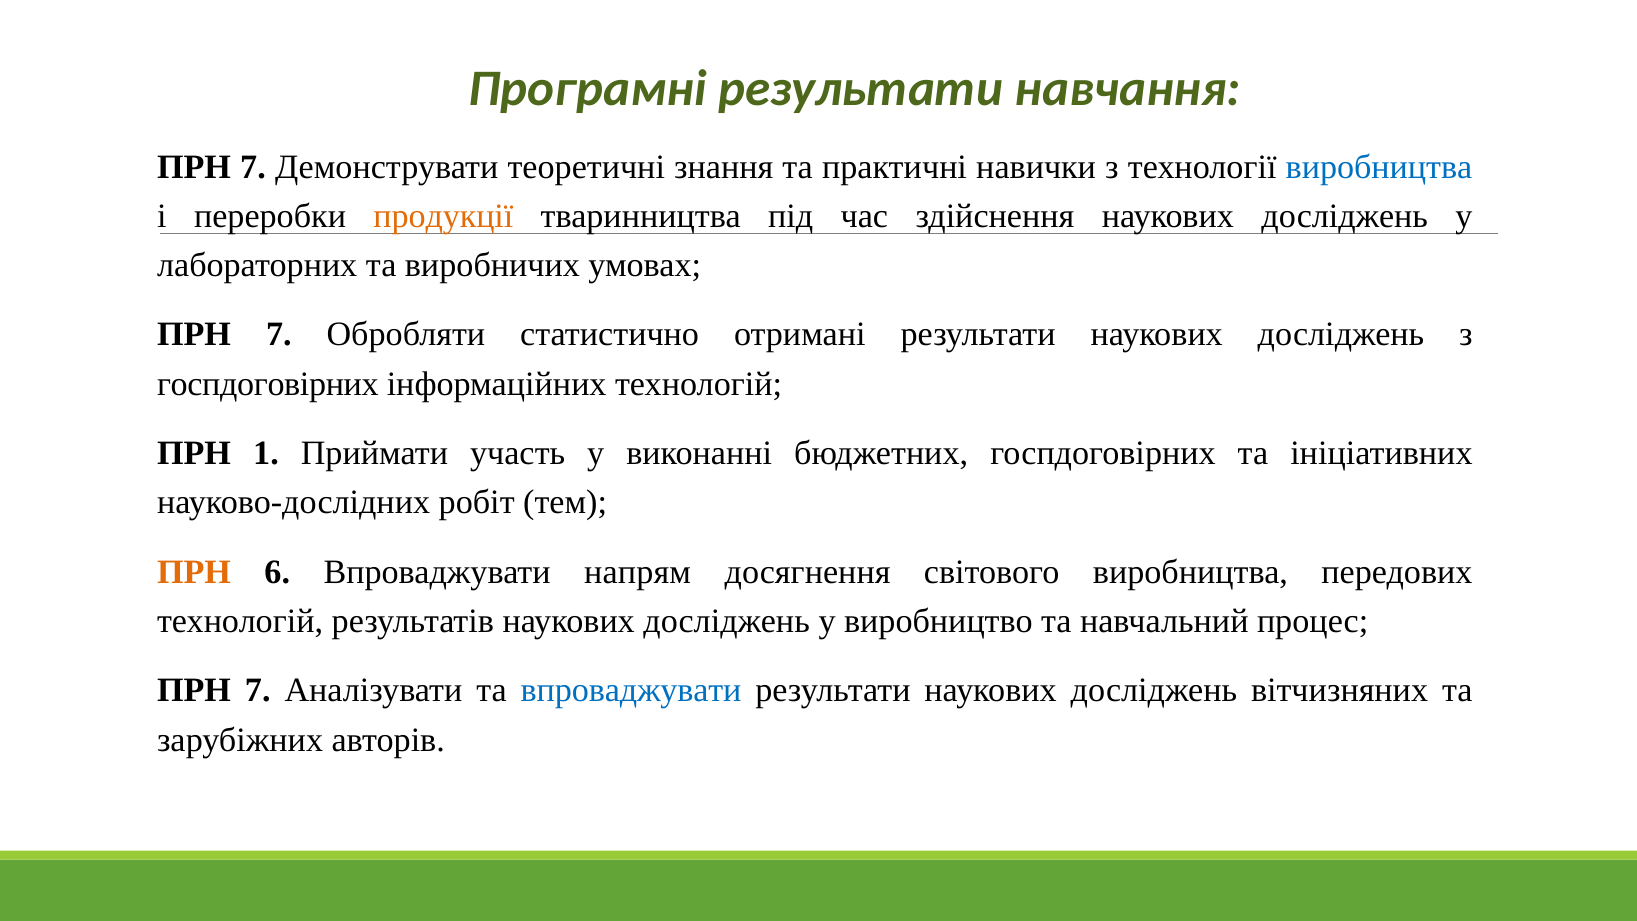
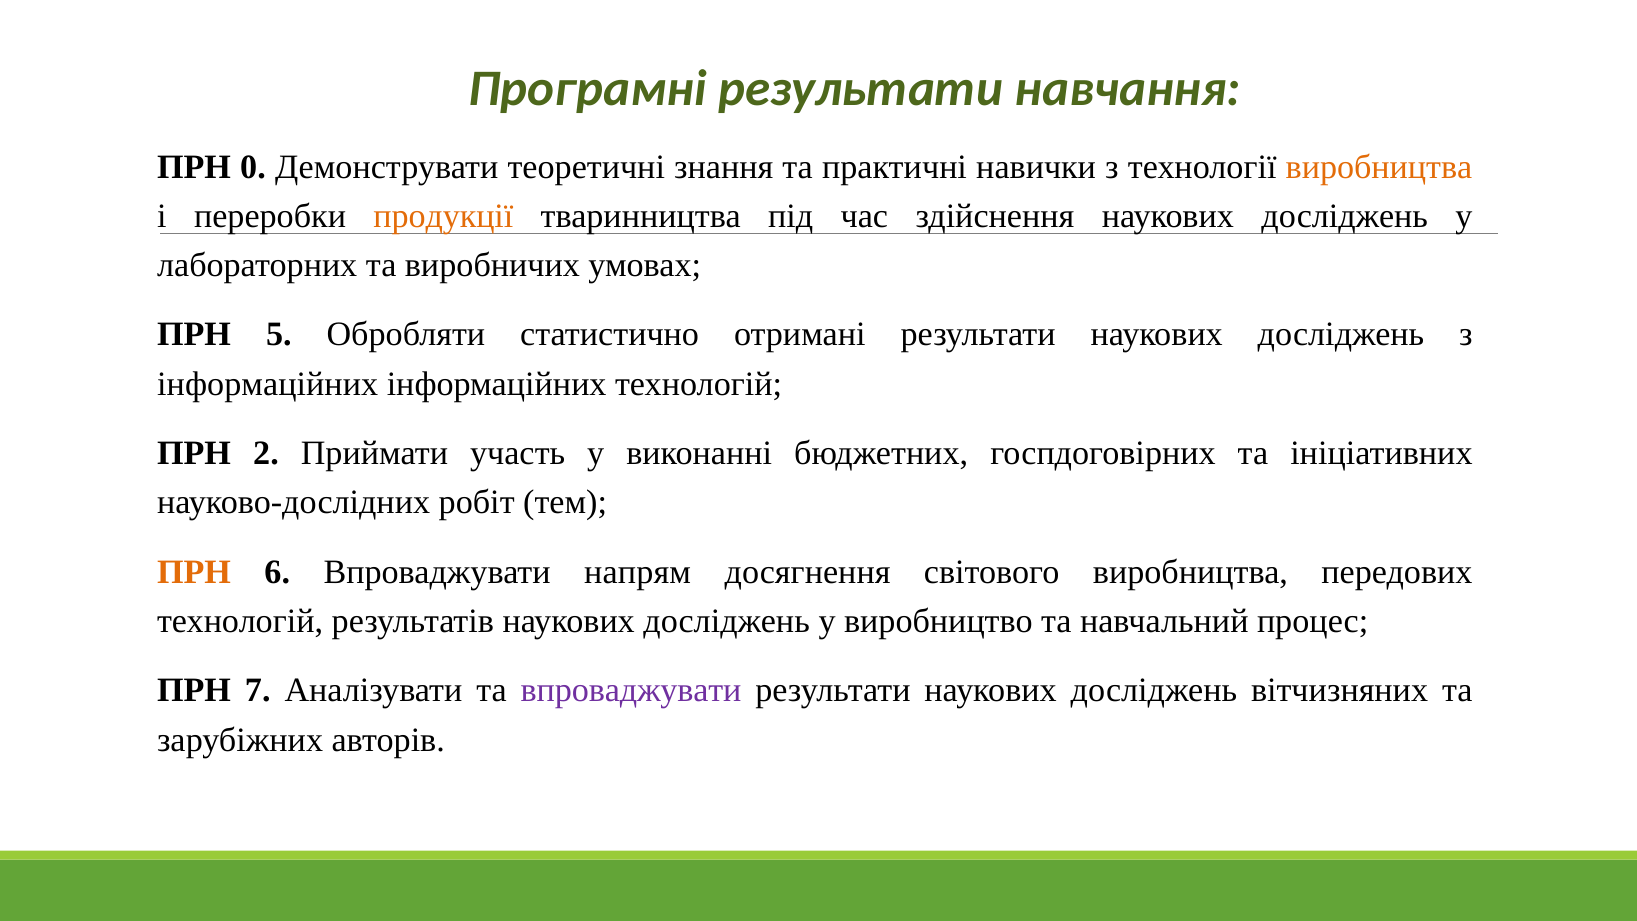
7: 7 -> 0 (253, 167)
виробництва colour: blue -> orange (1379, 167)
7: 7 -> 5 (279, 335)
госпдоговірних: госпдоговірних -> інформаційних (268, 384)
1: 1 -> 2 (266, 453)
впроваджувати colour: blue -> purple (631, 691)
